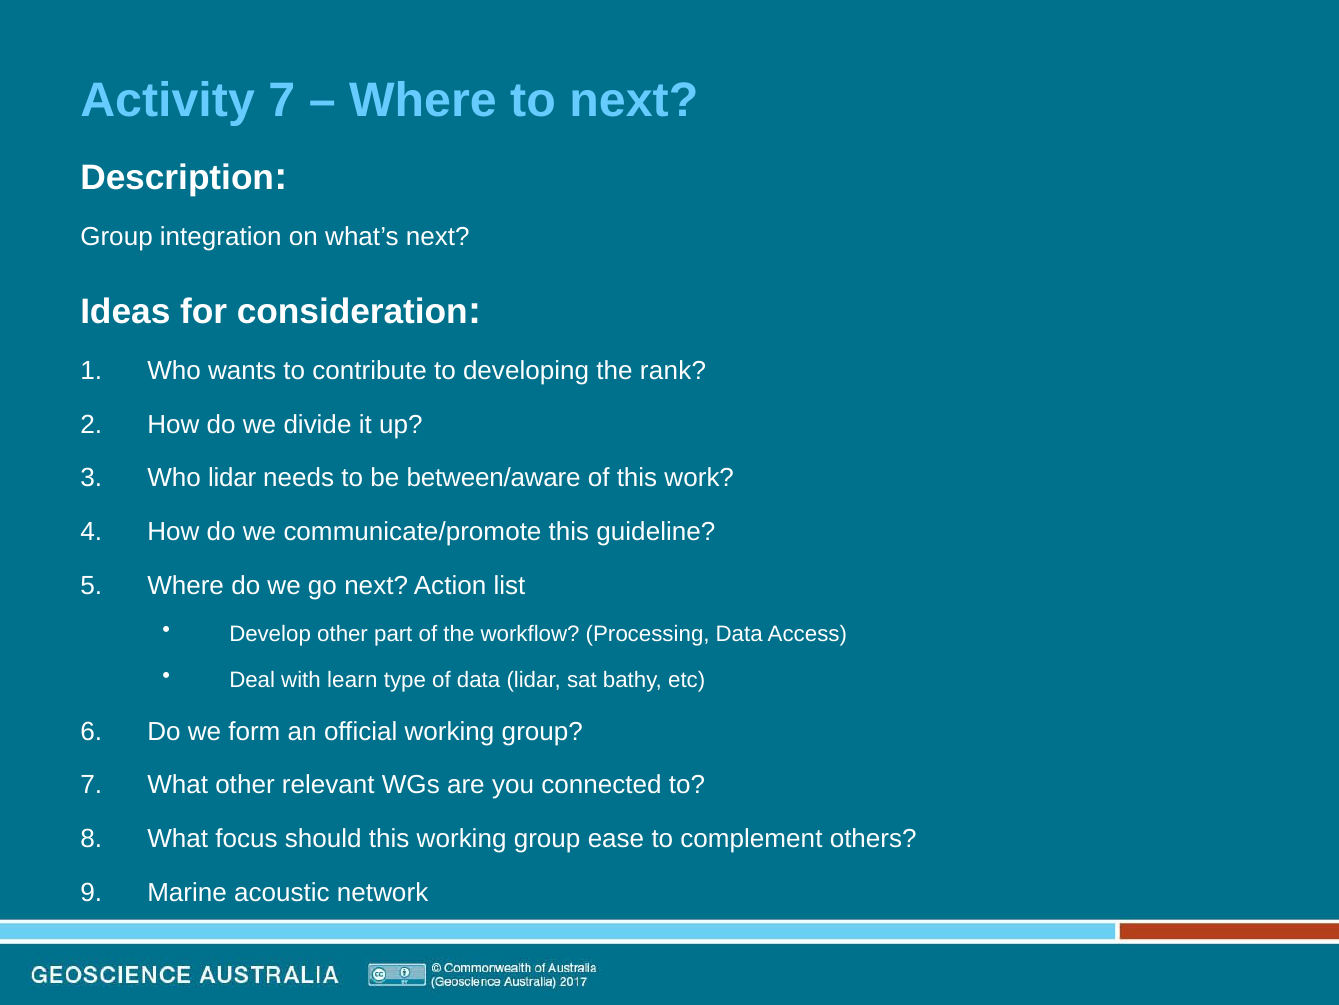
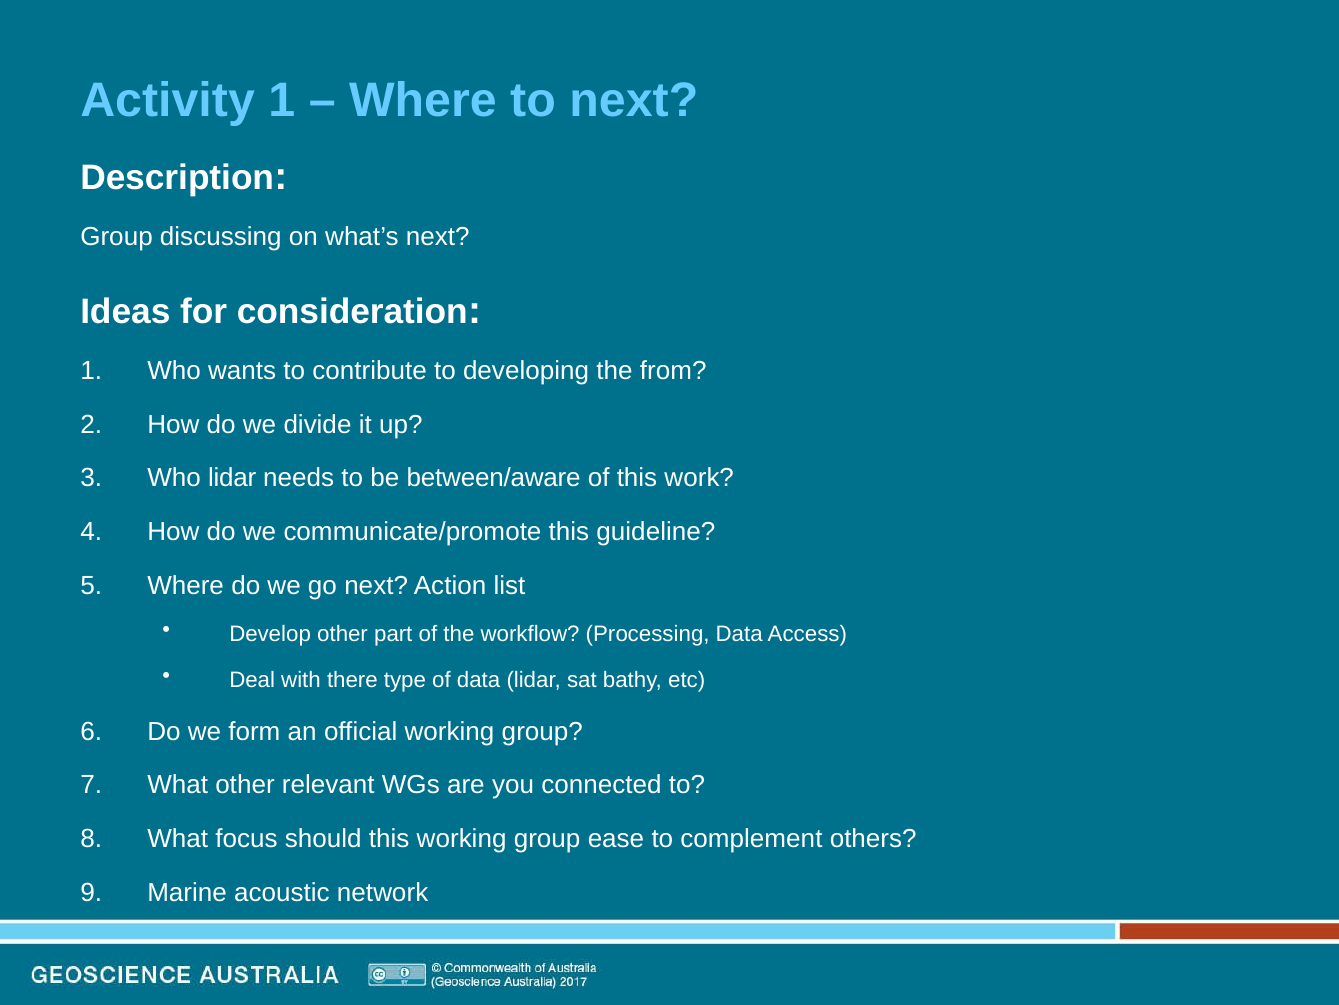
Activity 7: 7 -> 1 (282, 100)
integration: integration -> discussing (221, 237)
rank: rank -> from (673, 371)
learn: learn -> there (352, 680)
